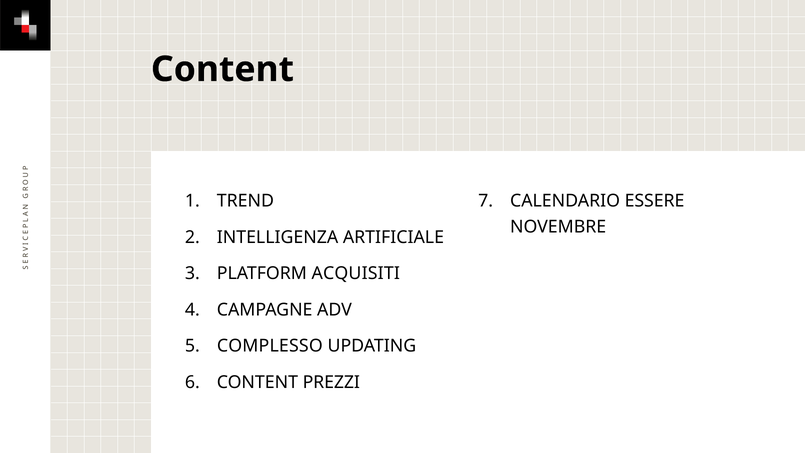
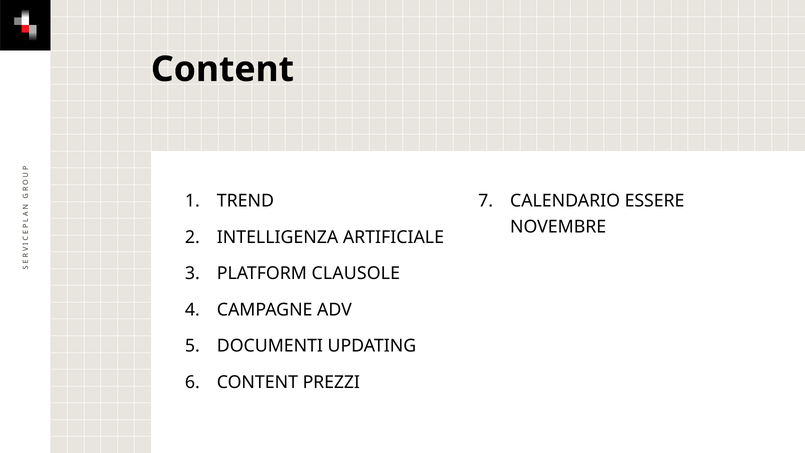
ACQUISITI: ACQUISITI -> CLAUSOLE (356, 273)
COMPLESSO: COMPLESSO -> DOCUMENTI (270, 346)
